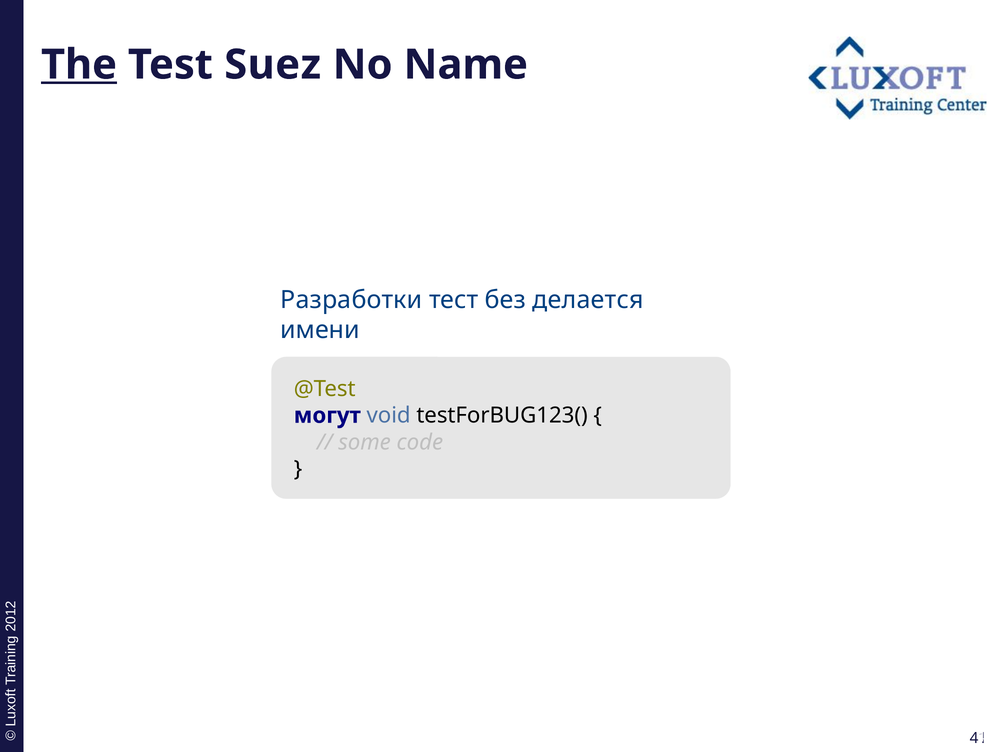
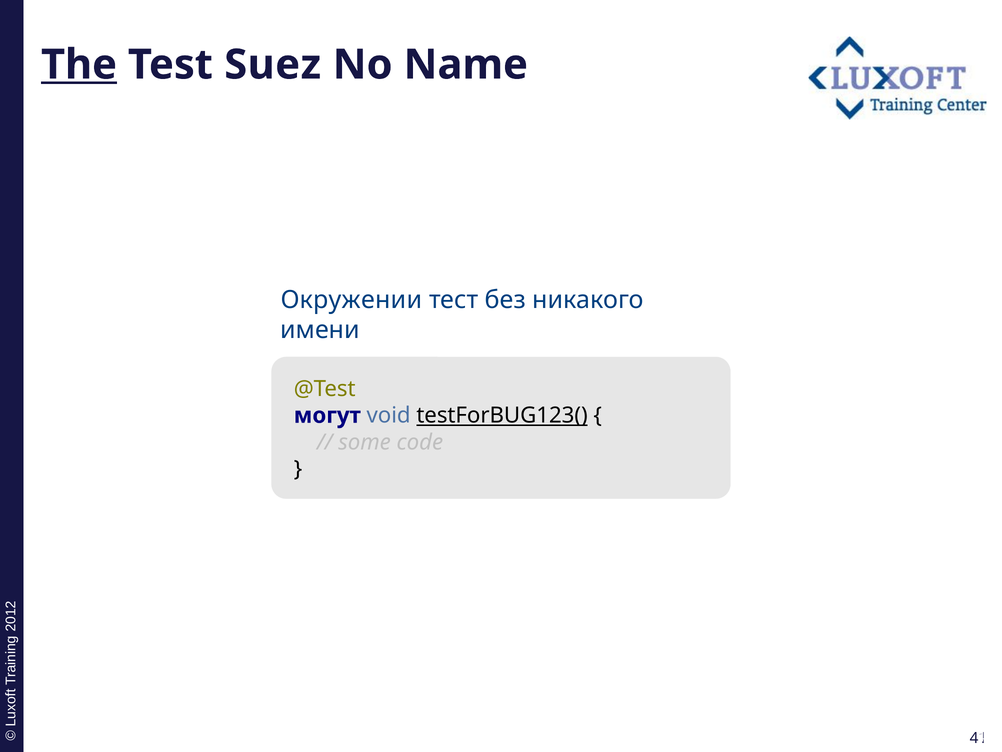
Разработки: Разработки -> Окружении (351, 300)
делается: делается -> никакого (588, 300)
testForBUG123( underline: none -> present (502, 415)
